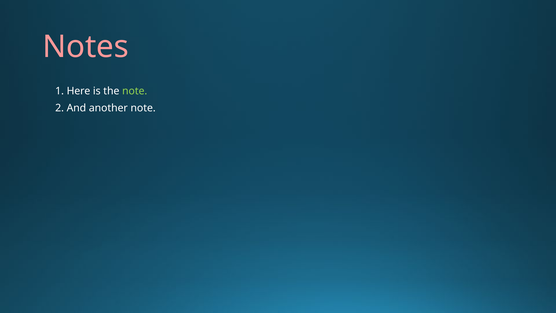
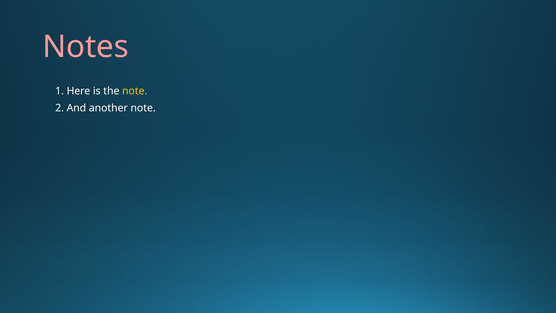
note colour: light green -> yellow (135, 91)
